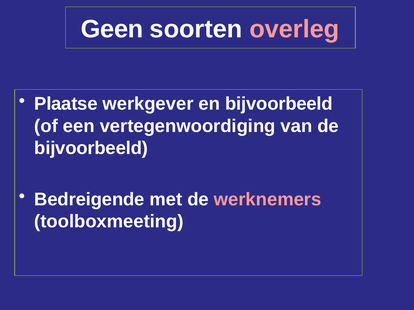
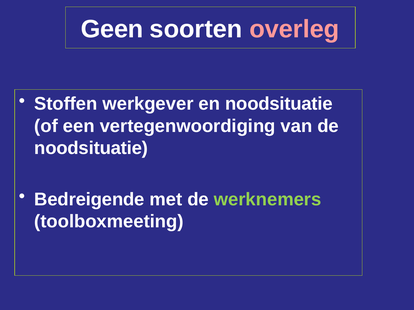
Plaatse: Plaatse -> Stoffen (66, 104)
en bijvoorbeeld: bijvoorbeeld -> noodsituatie (279, 104)
bijvoorbeeld: bijvoorbeeld -> noodsituatie (91, 148)
werknemers colour: pink -> light green (268, 200)
